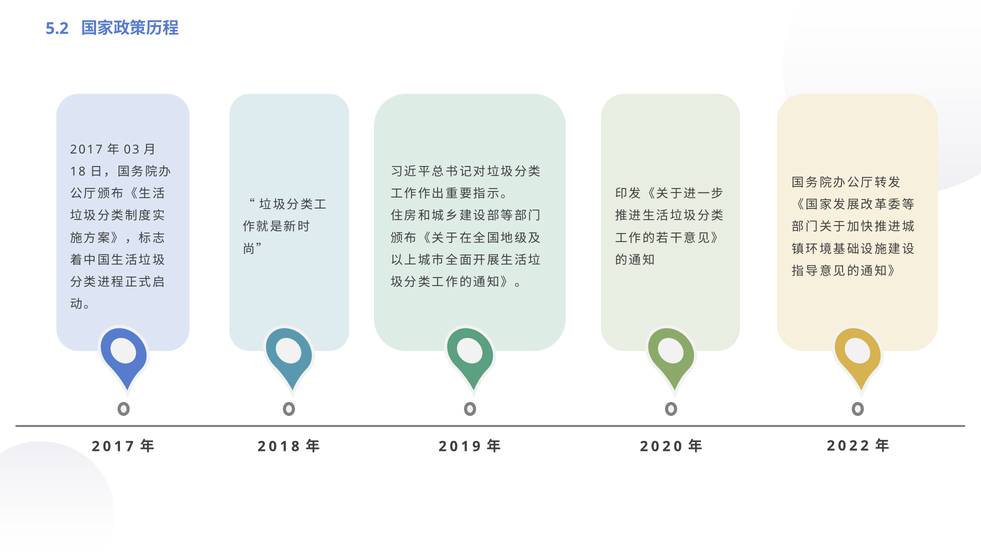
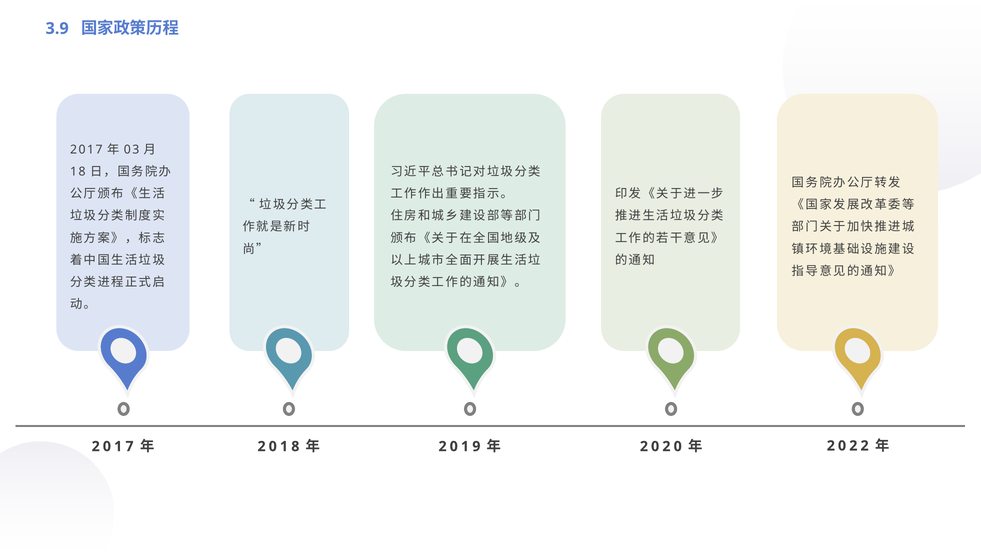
5.2: 5.2 -> 3.9 (57, 28)
